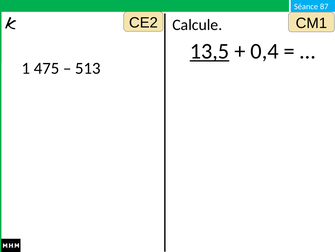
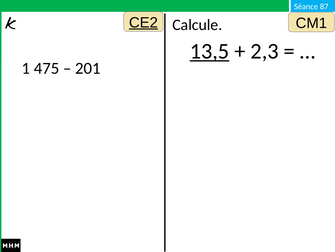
CE2 underline: none -> present (143, 23)
0,4: 0,4 -> 2,3 (265, 51)
513: 513 -> 201 (88, 68)
